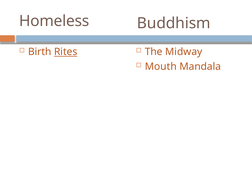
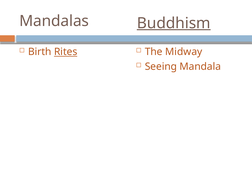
Homeless: Homeless -> Mandalas (54, 21)
Buddhism underline: none -> present (174, 23)
Mouth: Mouth -> Seeing (161, 66)
